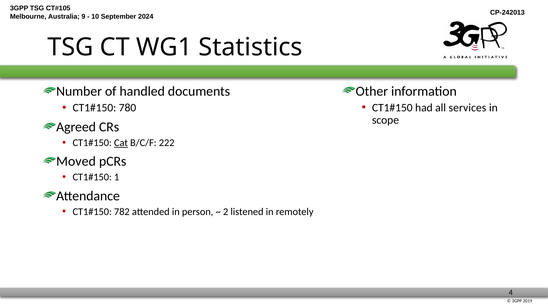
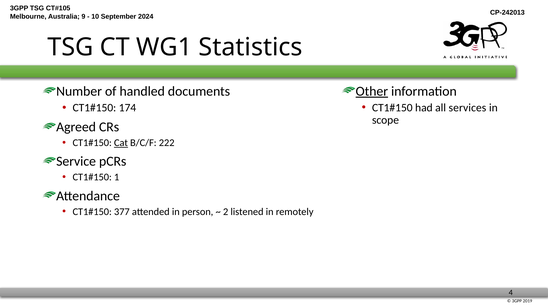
Other underline: none -> present (372, 91)
780: 780 -> 174 (127, 108)
Moved: Moved -> Service (76, 162)
782: 782 -> 377 (122, 212)
